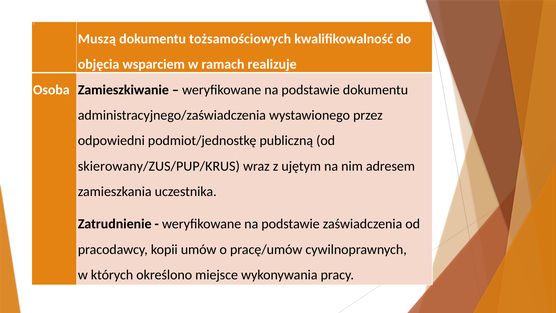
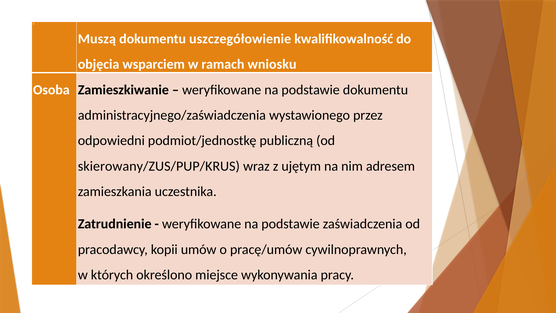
tożsamościowych: tożsamościowych -> uszczegółowienie (240, 39)
realizuje: realizuje -> wniosku (272, 64)
